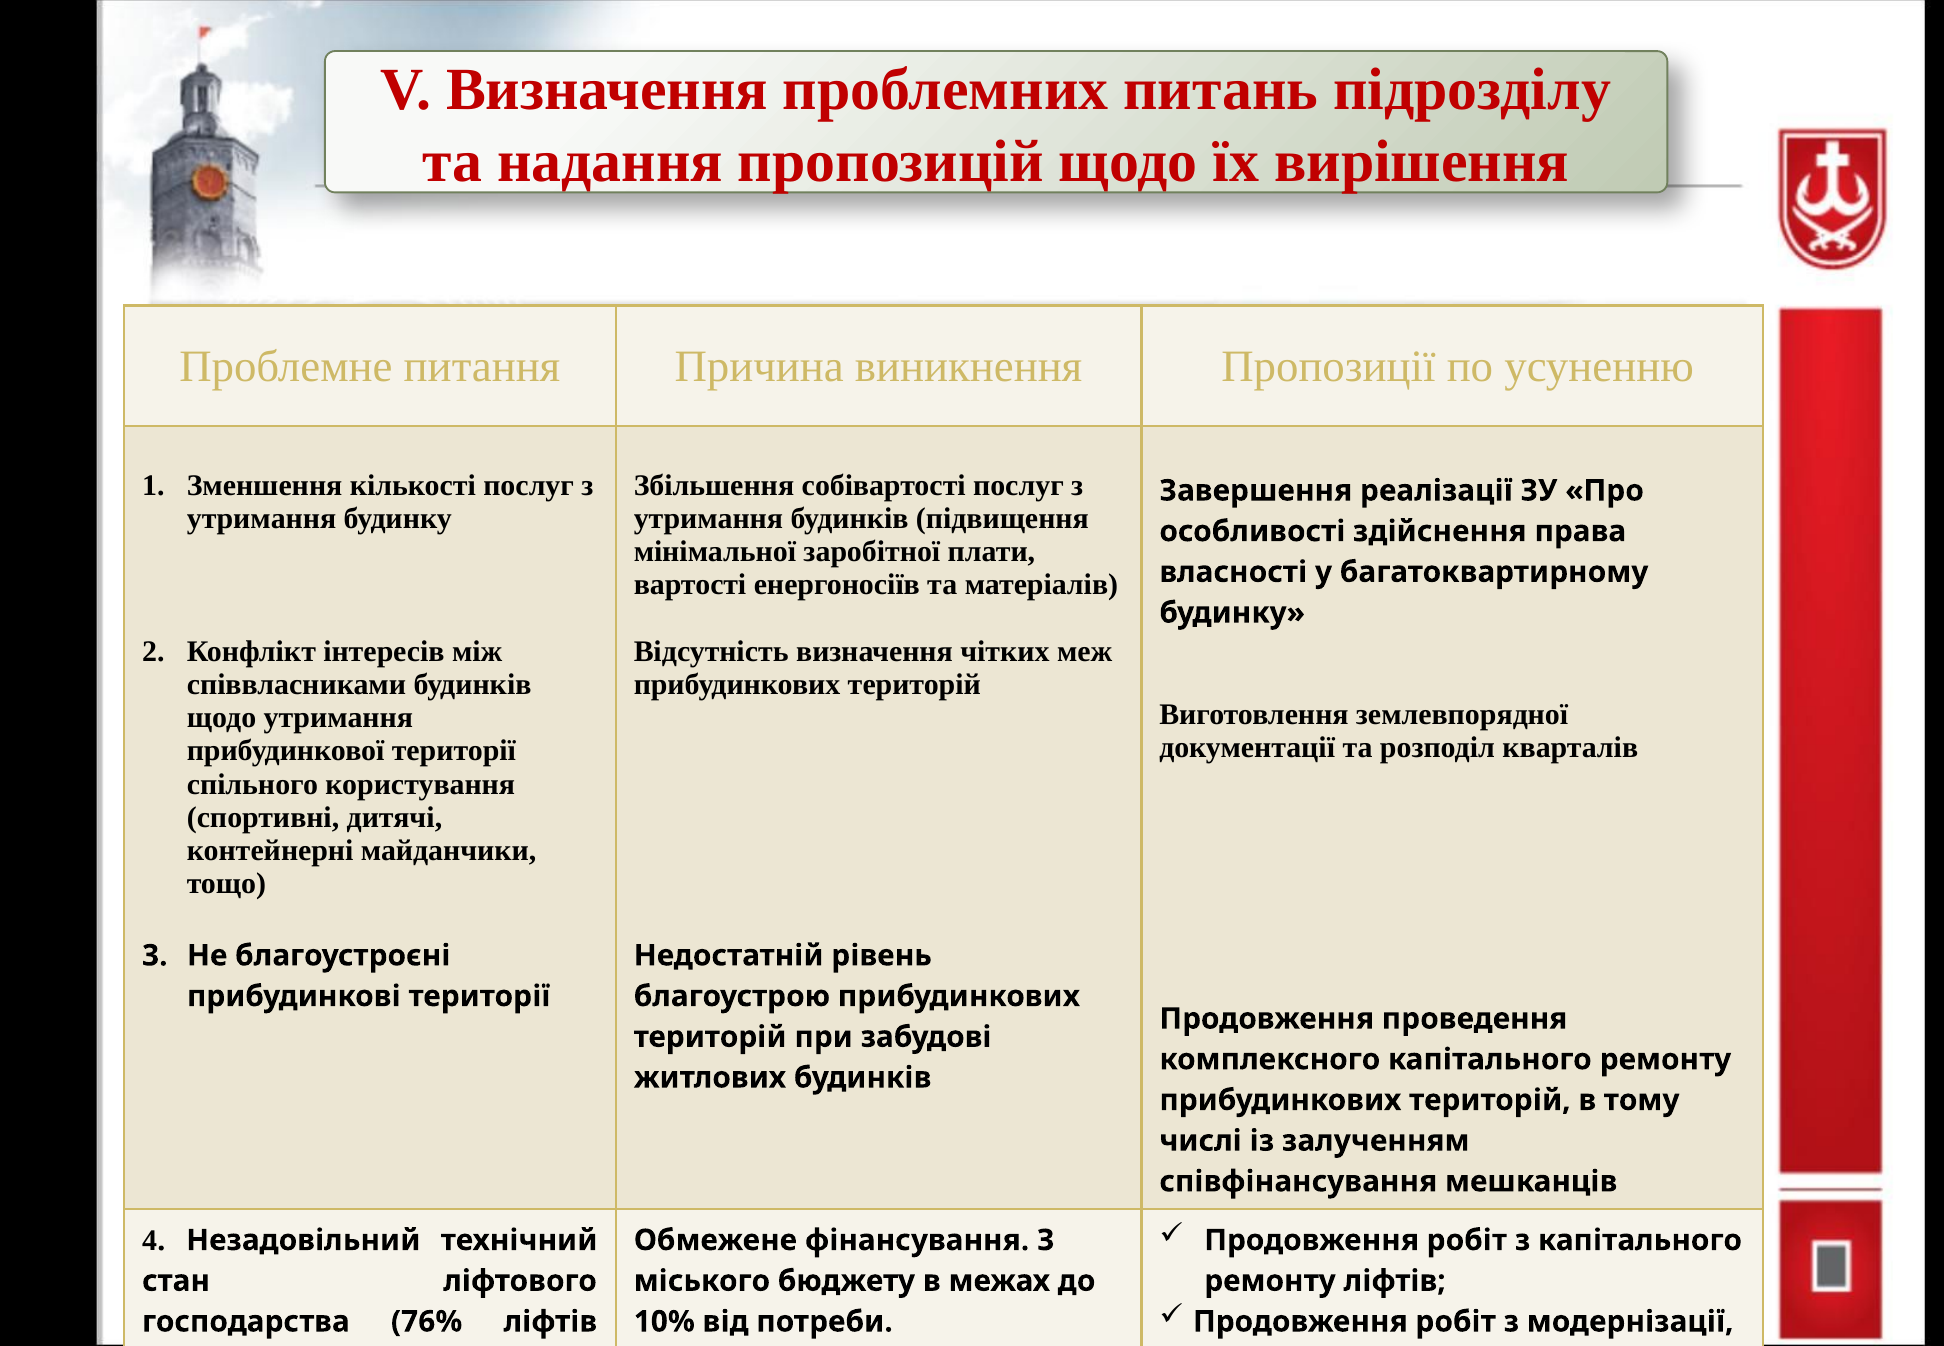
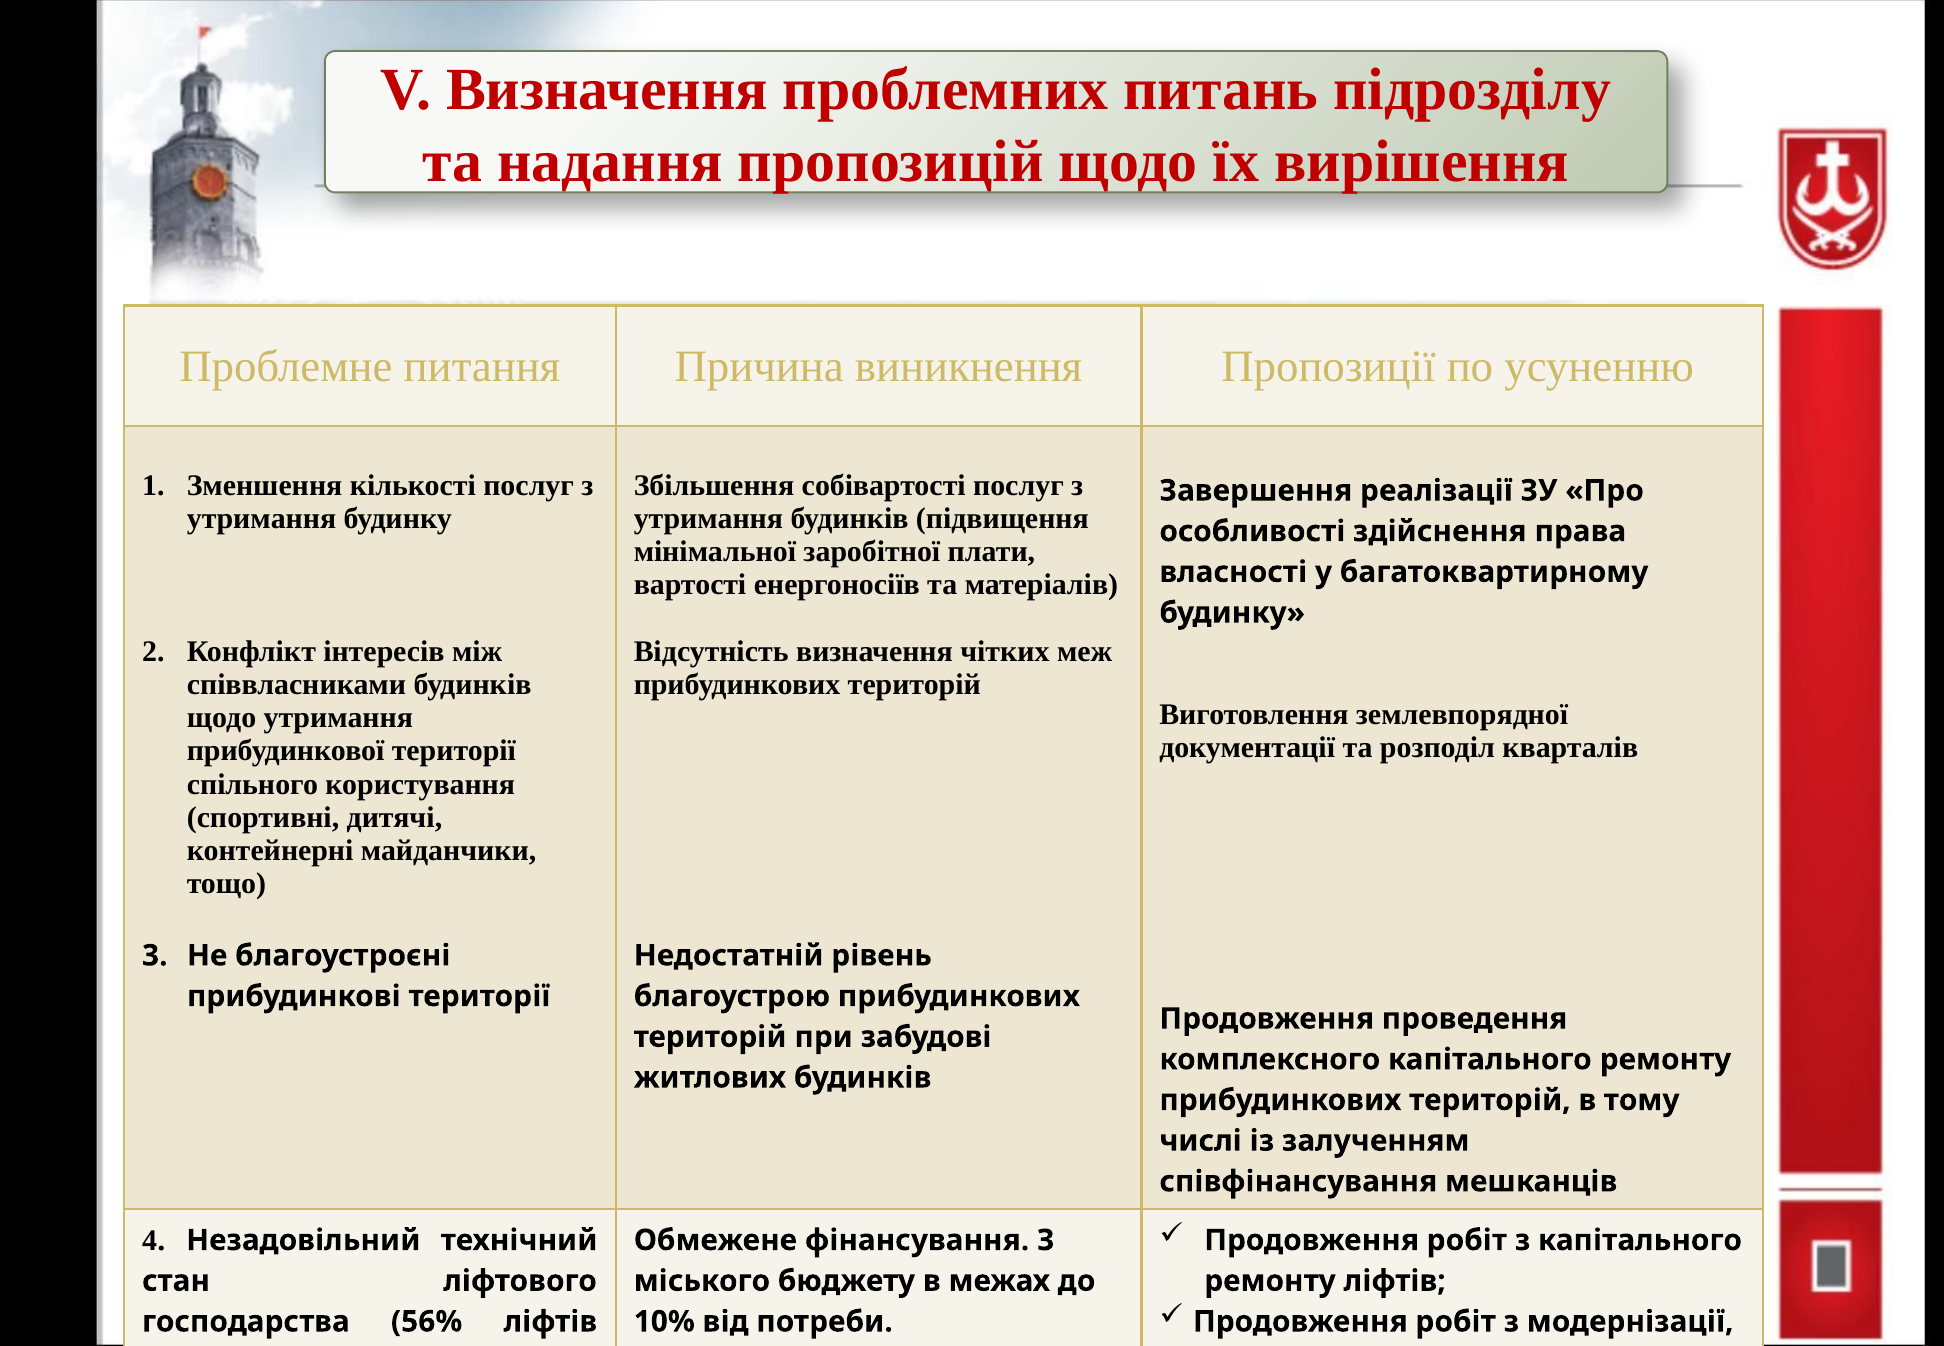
76%: 76% -> 56% (427, 1321)
